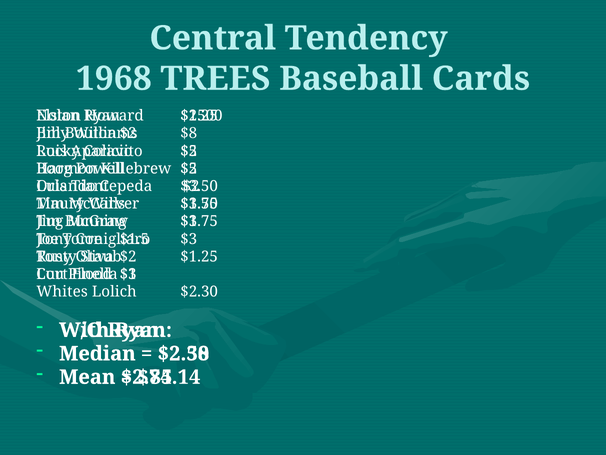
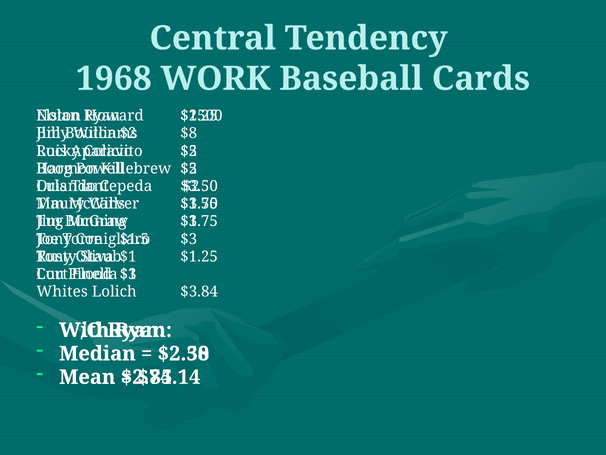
TREES: TREES -> WORK (216, 79)
$2: $2 -> $1 (128, 256)
$2.30: $2.30 -> $3.84 (199, 292)
